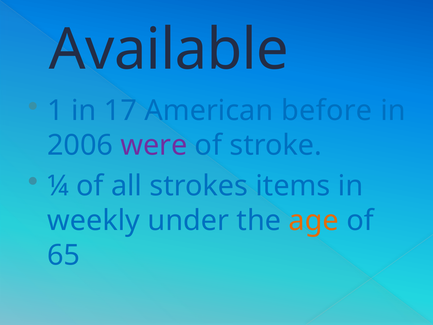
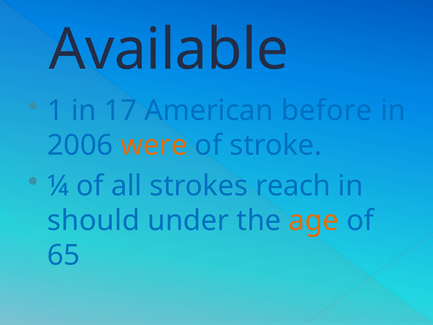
were colour: purple -> orange (154, 145)
items: items -> reach (293, 186)
weekly: weekly -> should (94, 220)
